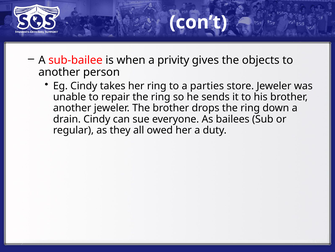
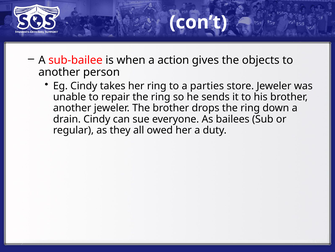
privity: privity -> action (173, 60)
